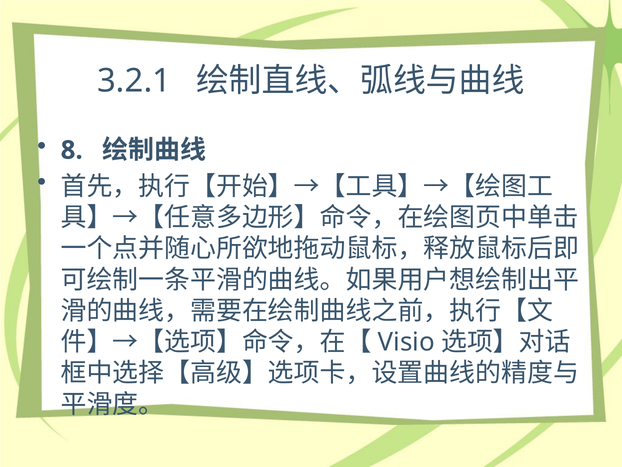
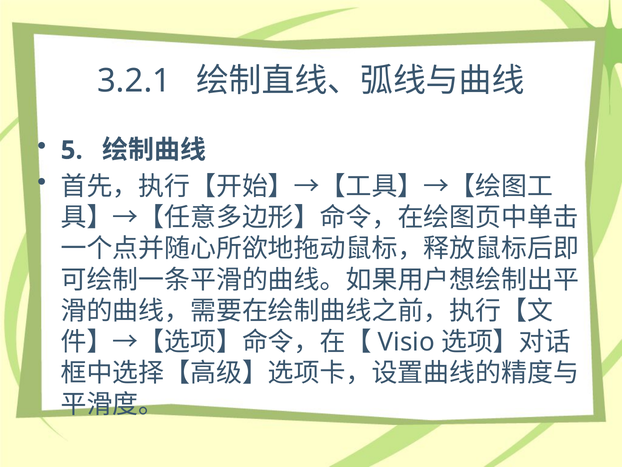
8: 8 -> 5 (72, 150)
